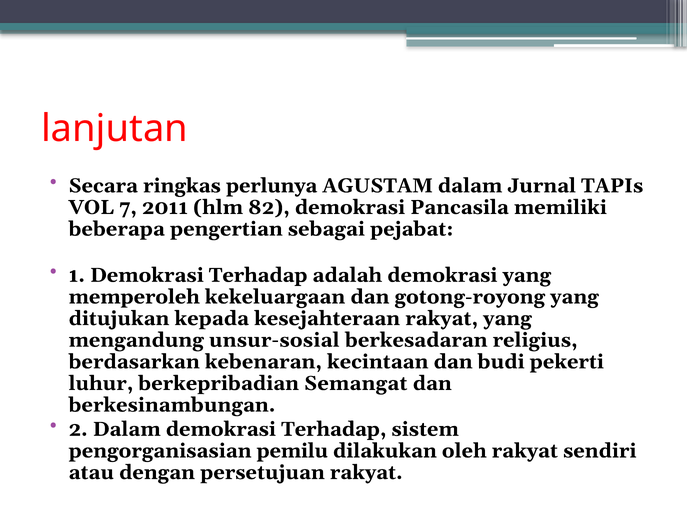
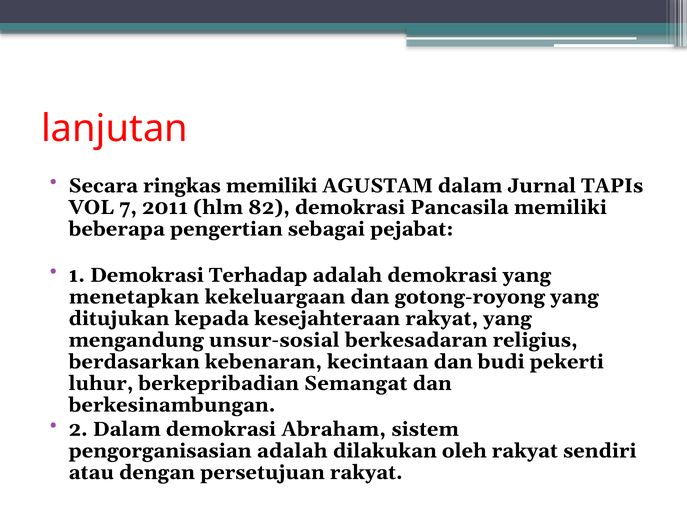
ringkas perlunya: perlunya -> memiliki (272, 186)
memperoleh: memperoleh -> menetapkan (134, 297)
Dalam demokrasi Terhadap: Terhadap -> Abraham (334, 429)
pengorganisasian pemilu: pemilu -> adalah (292, 451)
